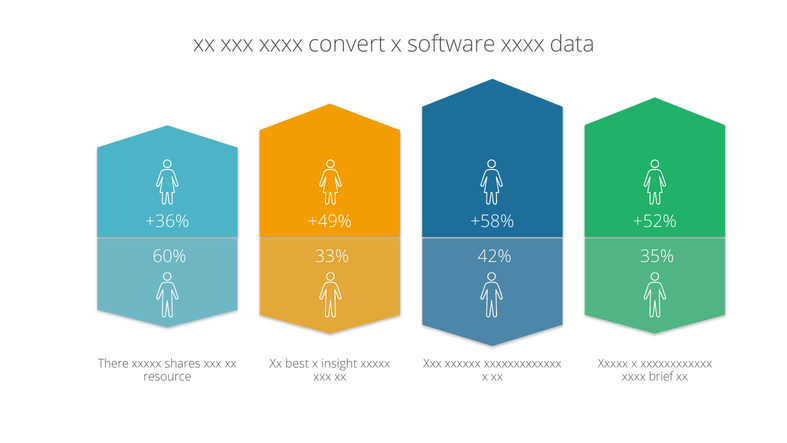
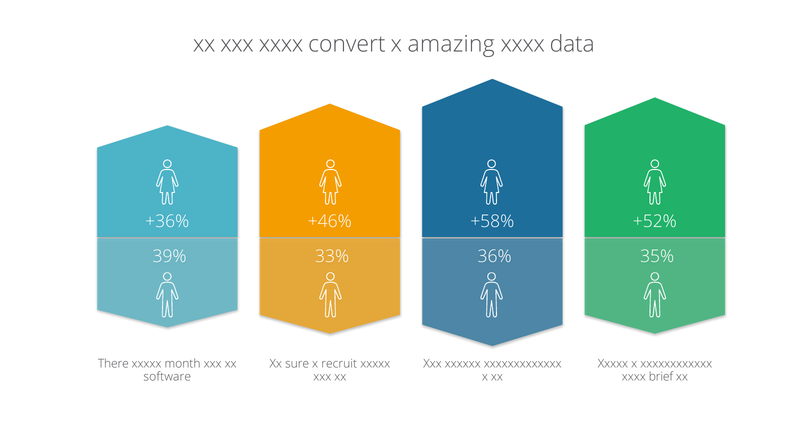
software: software -> amazing (451, 44)
+49%: +49% -> +46% (330, 221)
60%: 60% -> 39% (170, 256)
42%: 42% -> 36% (495, 256)
shares: shares -> month (183, 364)
best: best -> sure (297, 364)
insight: insight -> recruit (339, 364)
resource: resource -> software (167, 376)
